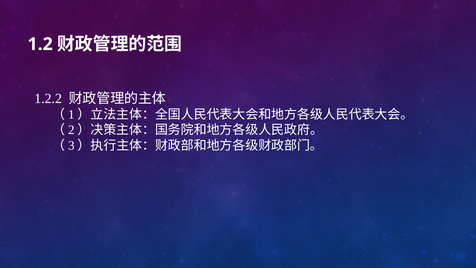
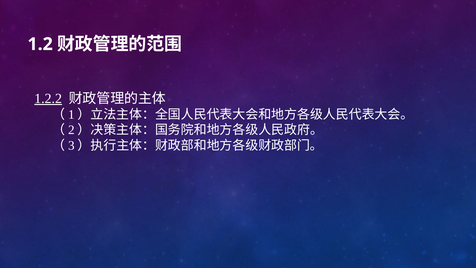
1.2.2 underline: none -> present (48, 98)
